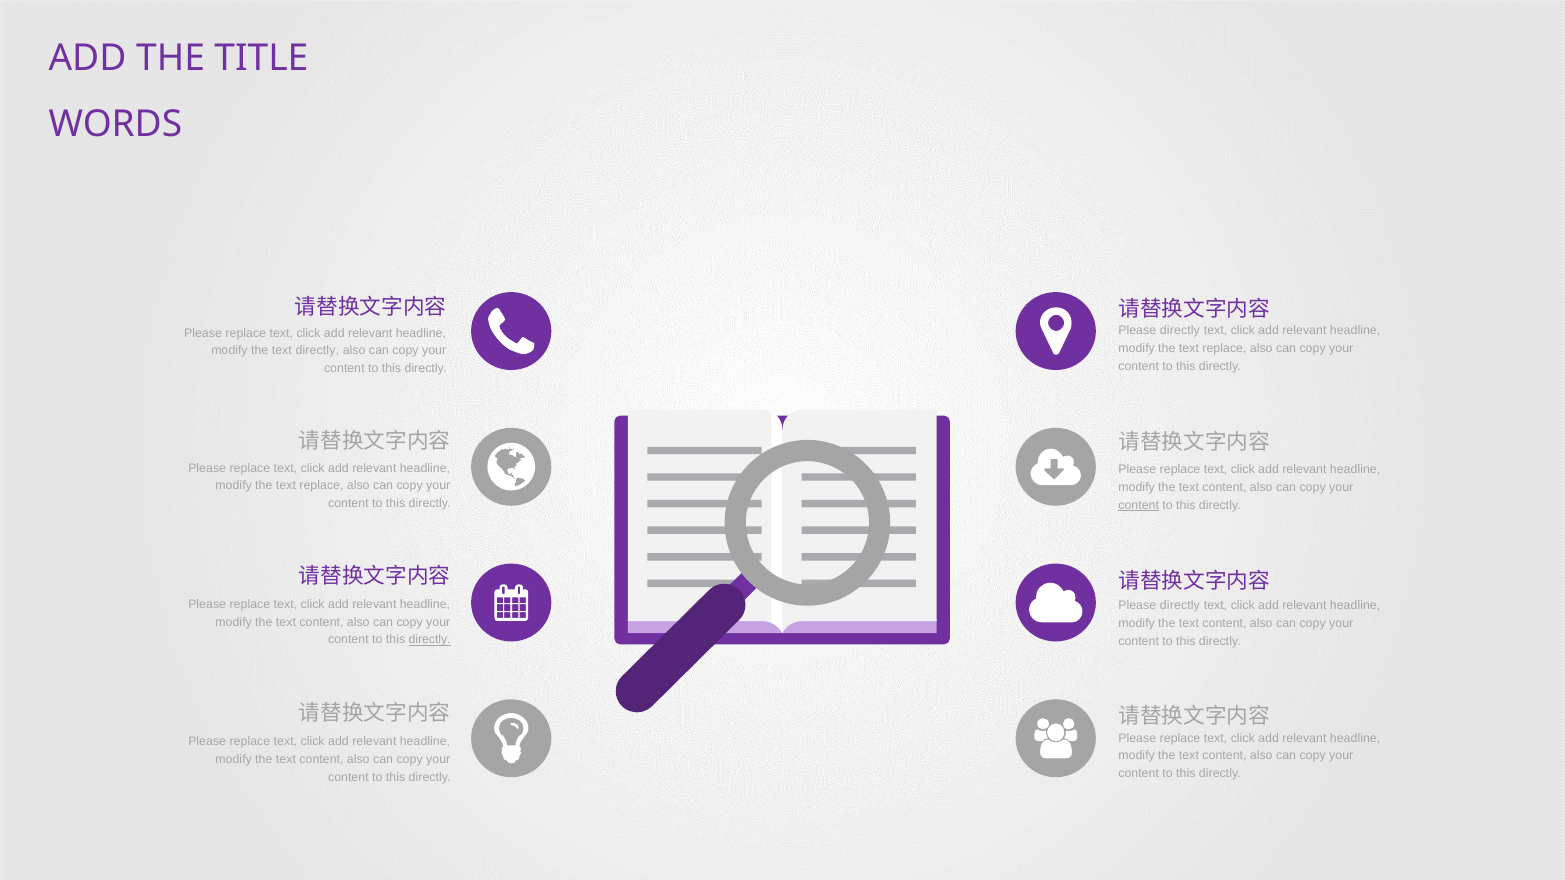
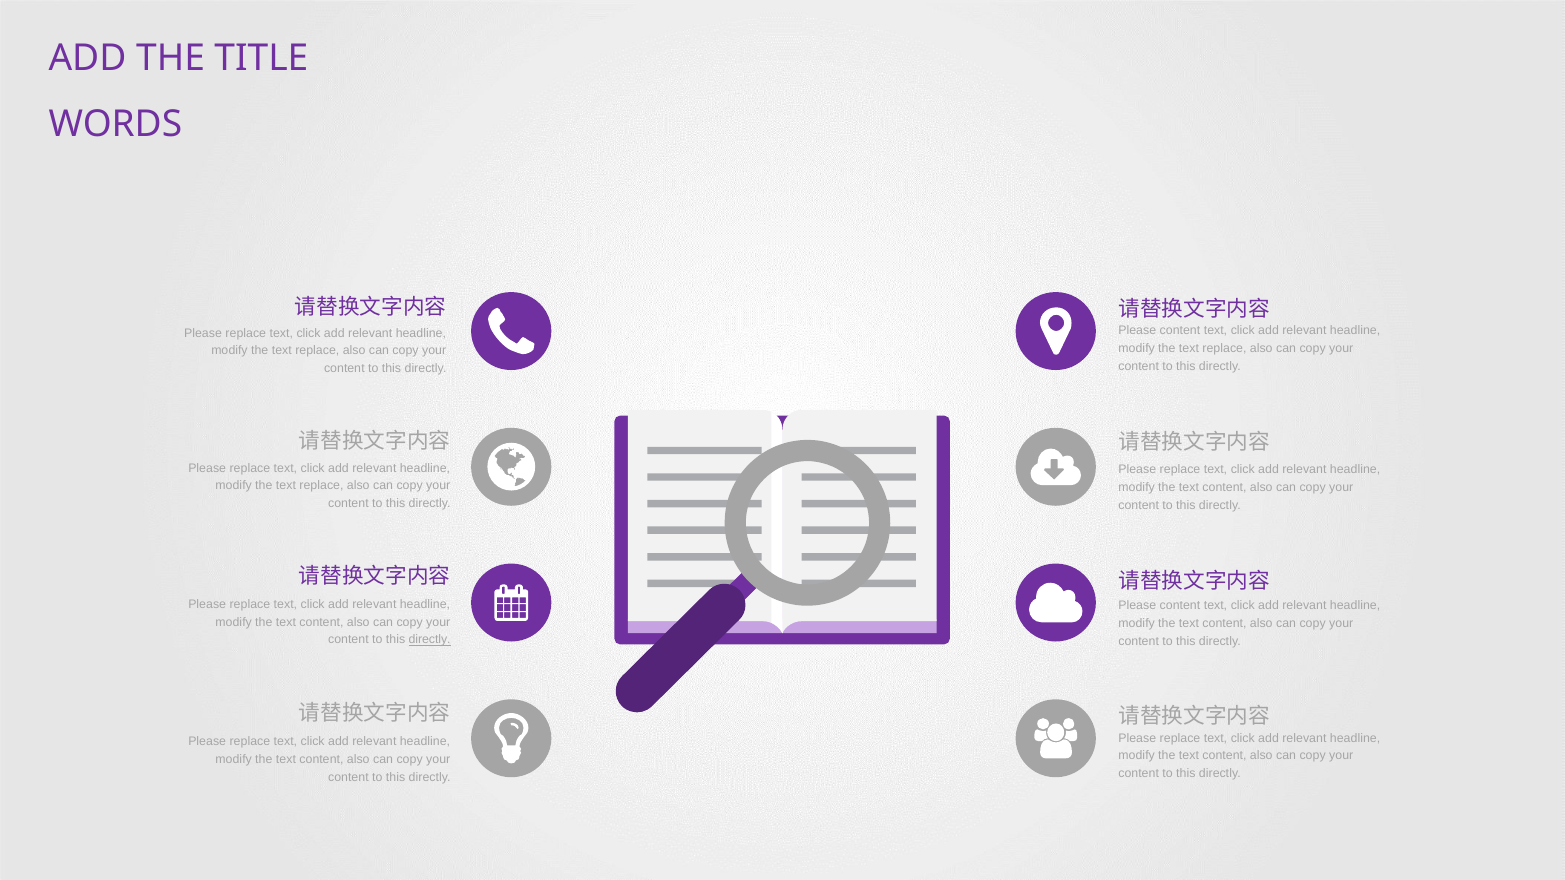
directly: directly -> content (1180, 331)
directly: directly -> replace (317, 351)
content underline: present -> none (1139, 505)
directly: directly -> content (1180, 606)
